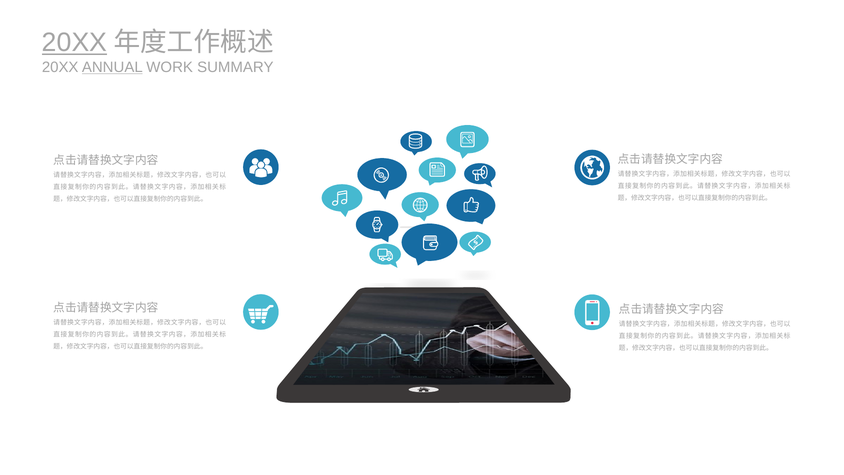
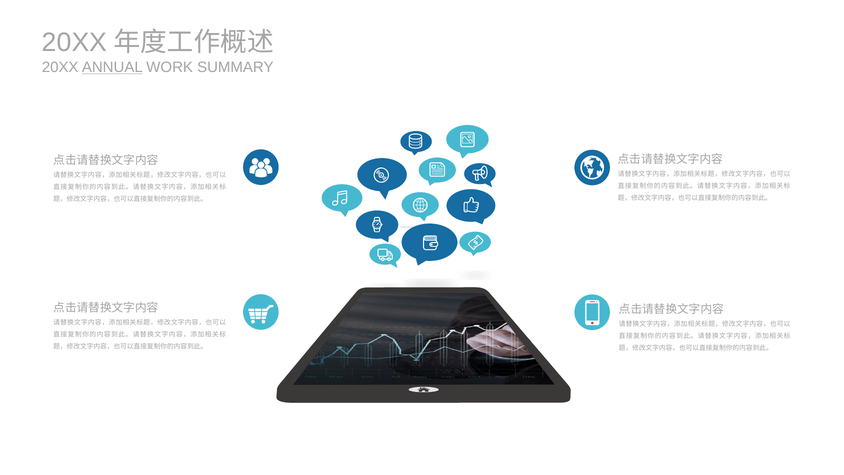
20XX underline: present -> none (75, 43)
